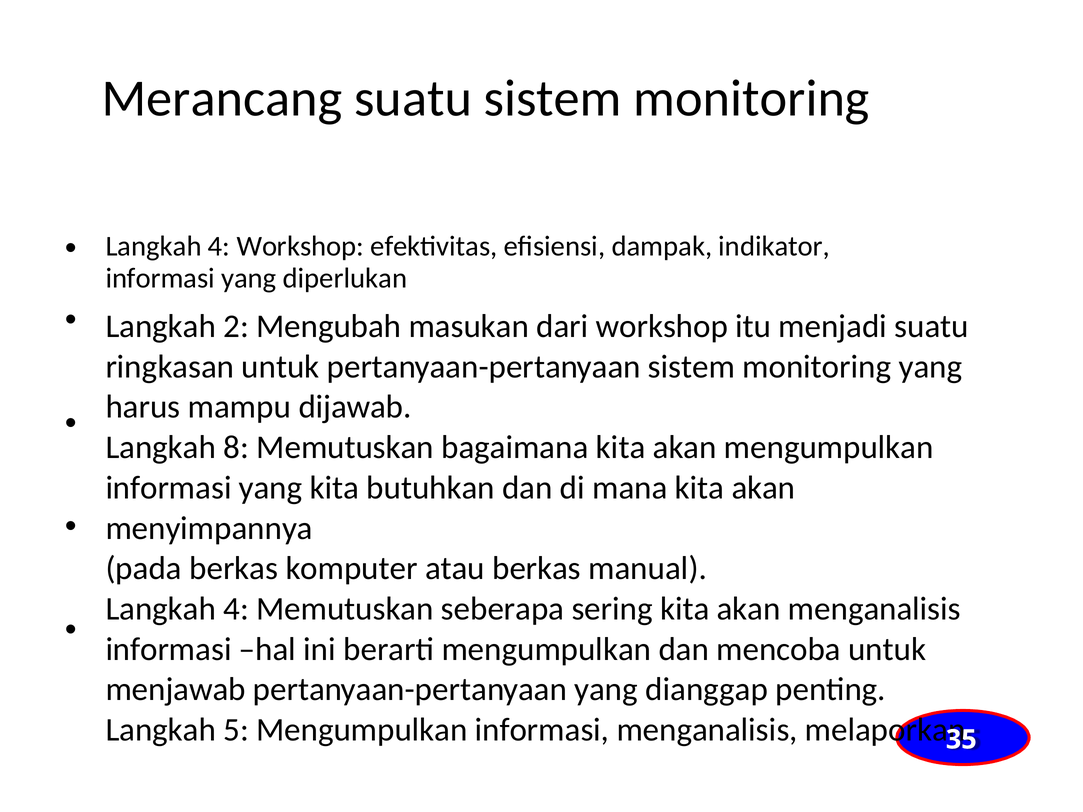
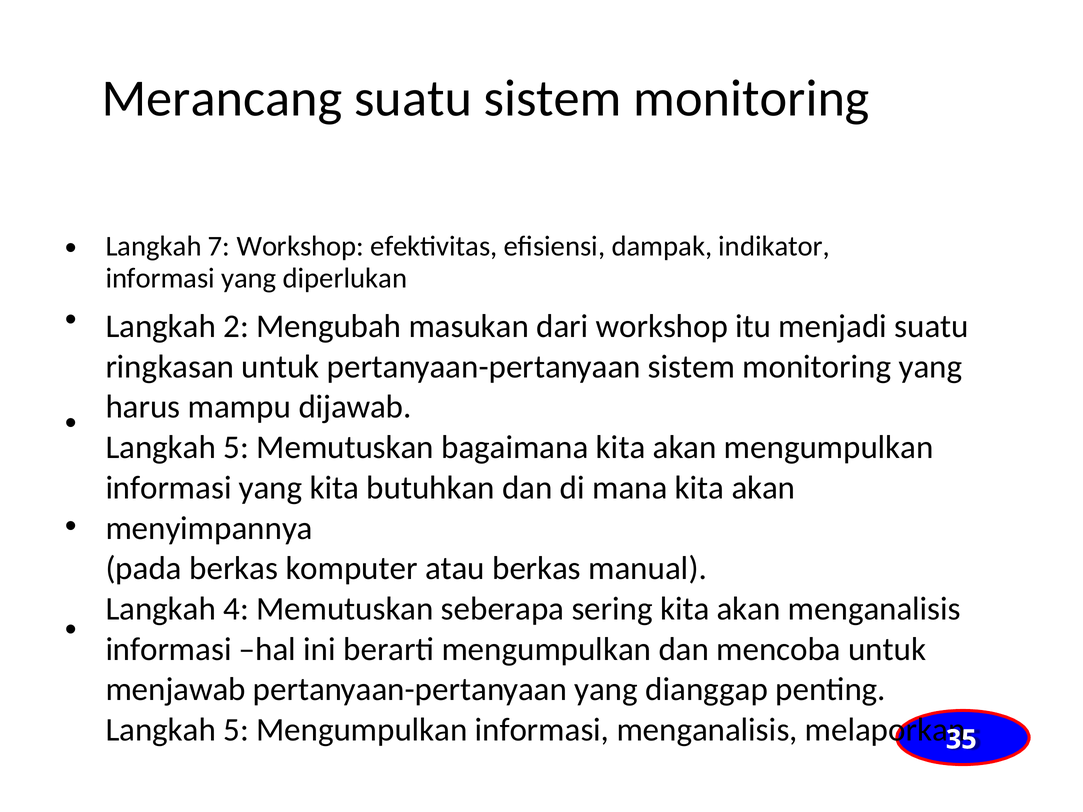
4: 4 -> 7 (219, 247)
8: 8 -> 5 (236, 448)
